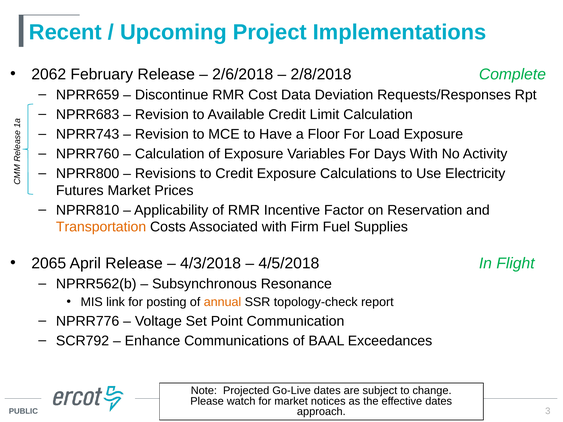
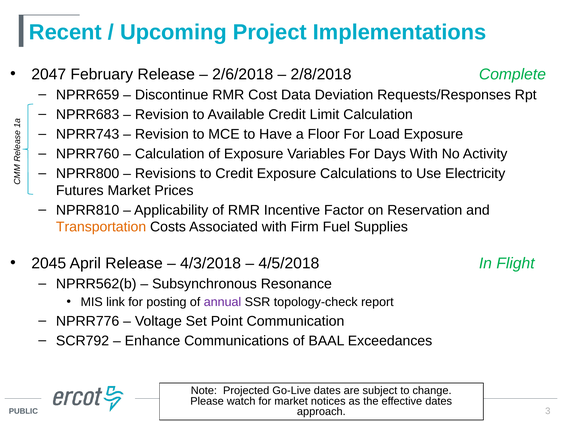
2062: 2062 -> 2047 (49, 74)
2065: 2065 -> 2045 (49, 264)
annual colour: orange -> purple (223, 302)
